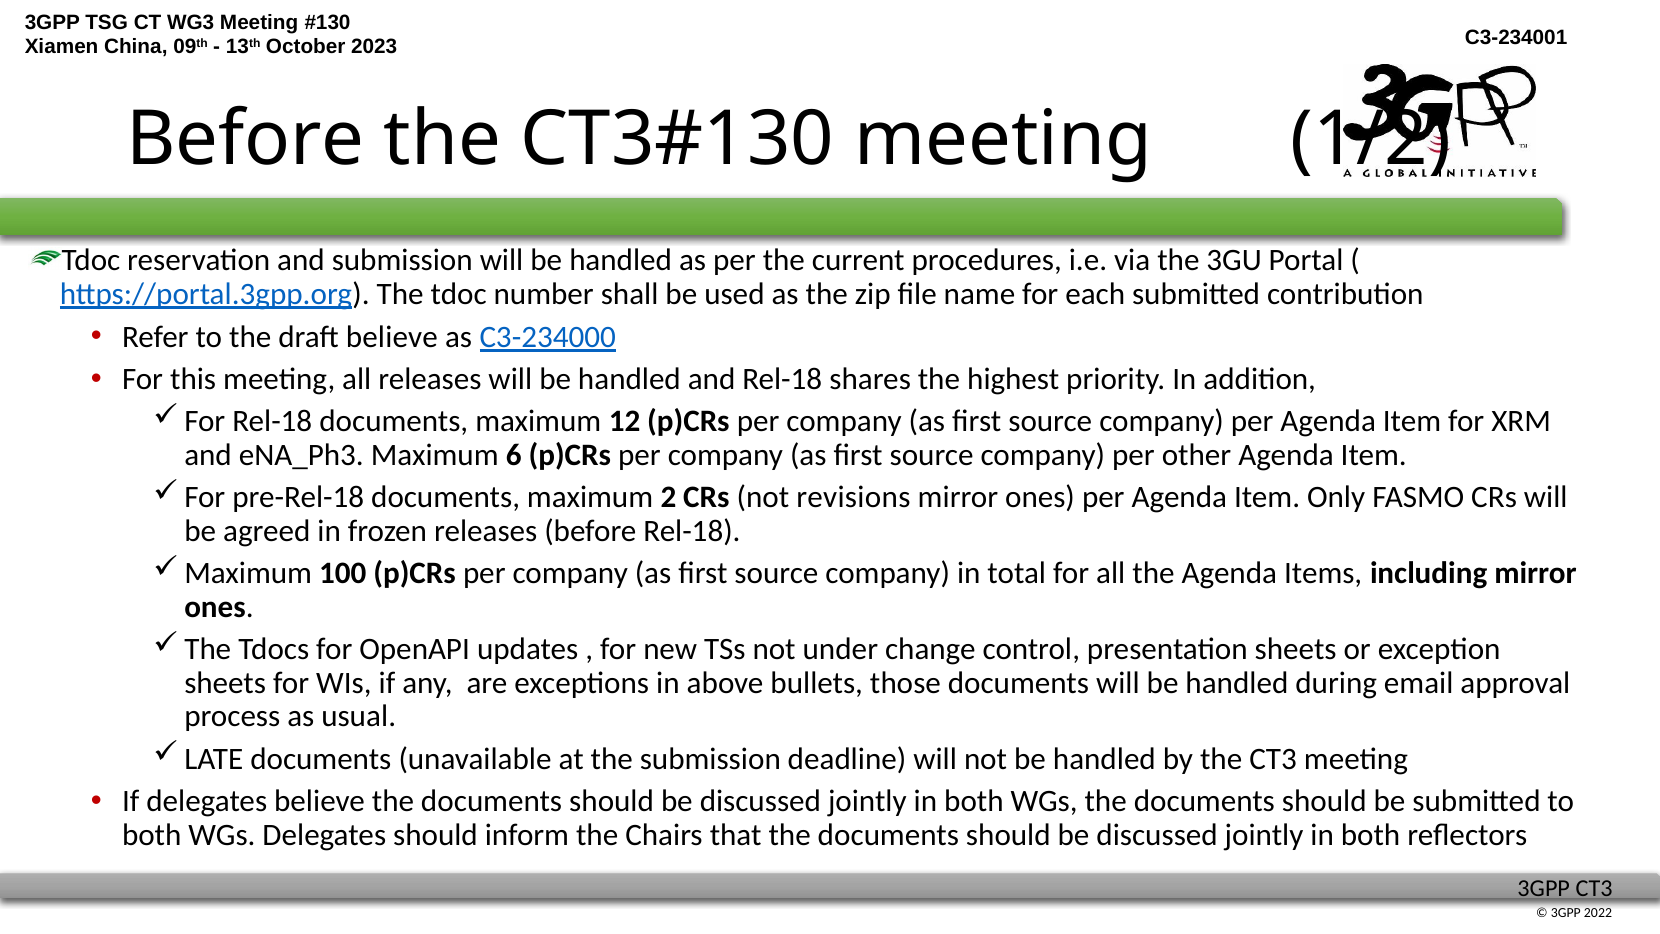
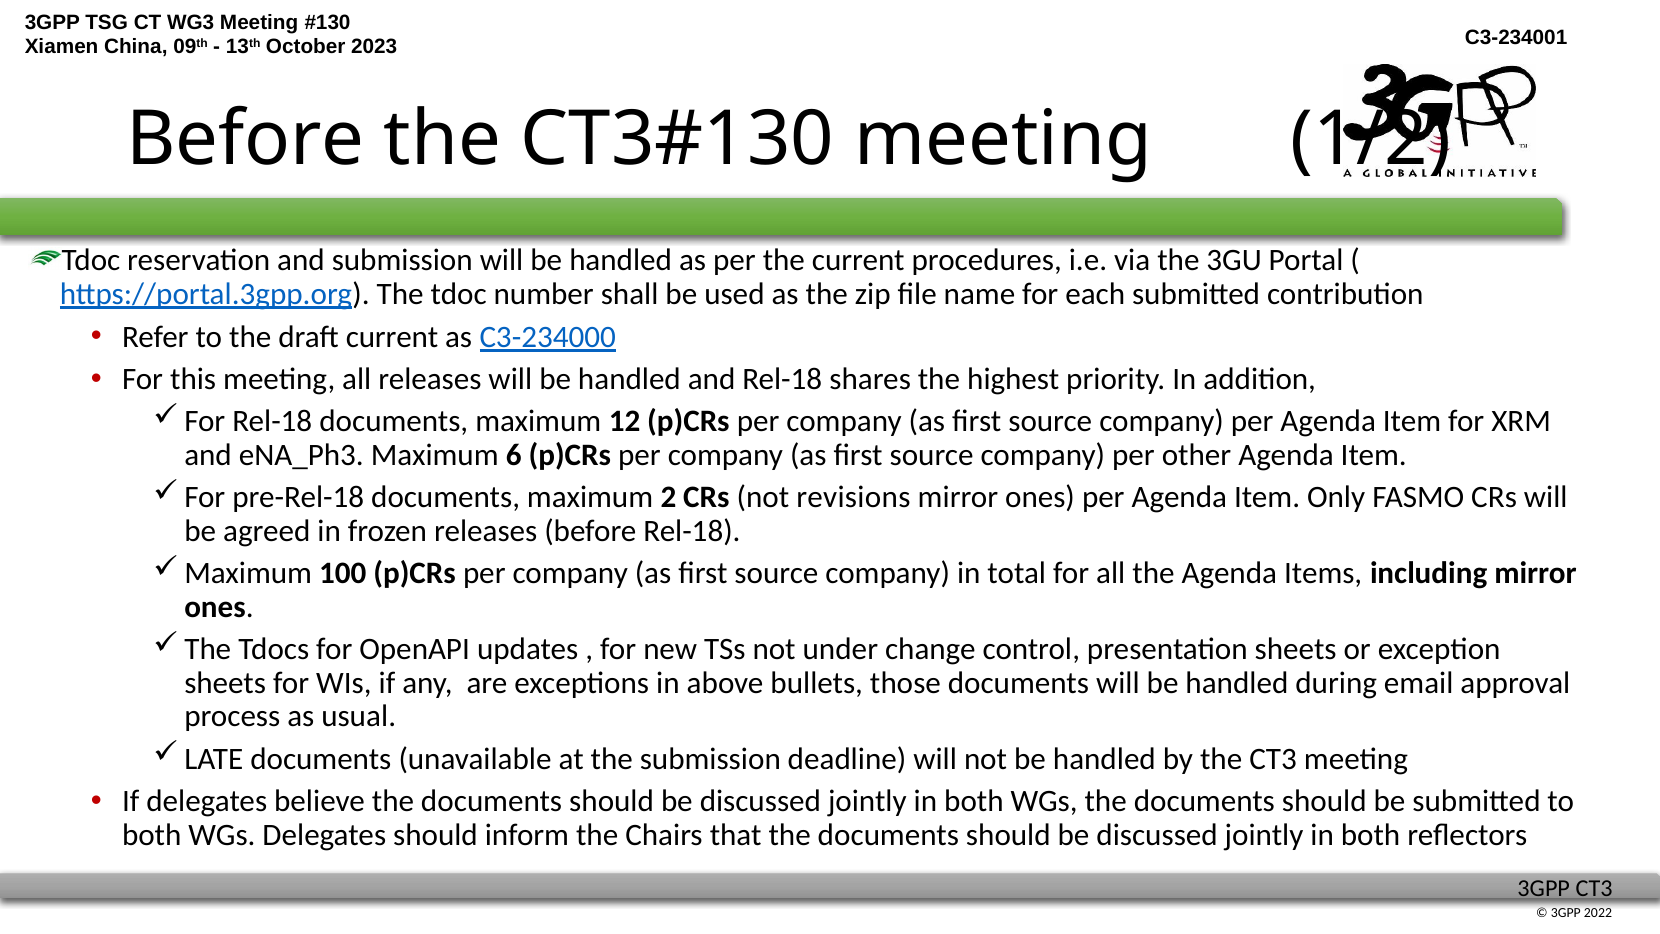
draft believe: believe -> current (392, 337)
